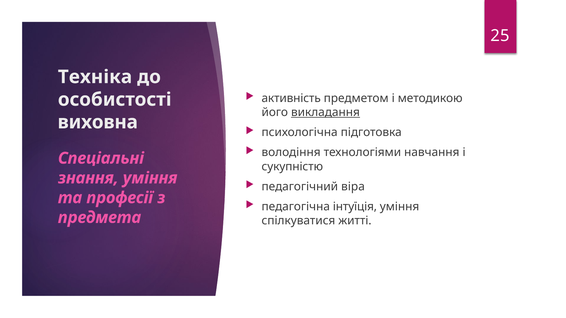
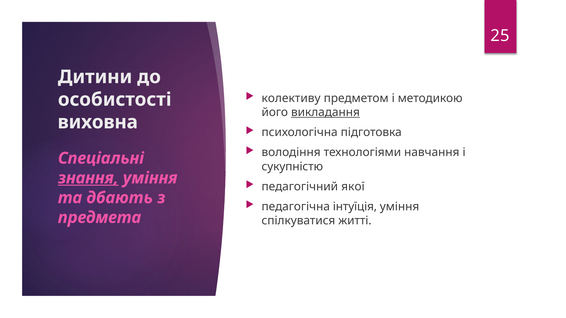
Техніка: Техніка -> Дитини (95, 77)
активність: активність -> колективу (291, 98)
знання underline: none -> present (88, 178)
віра: віра -> якої (353, 187)
професії: професії -> дбають (120, 198)
